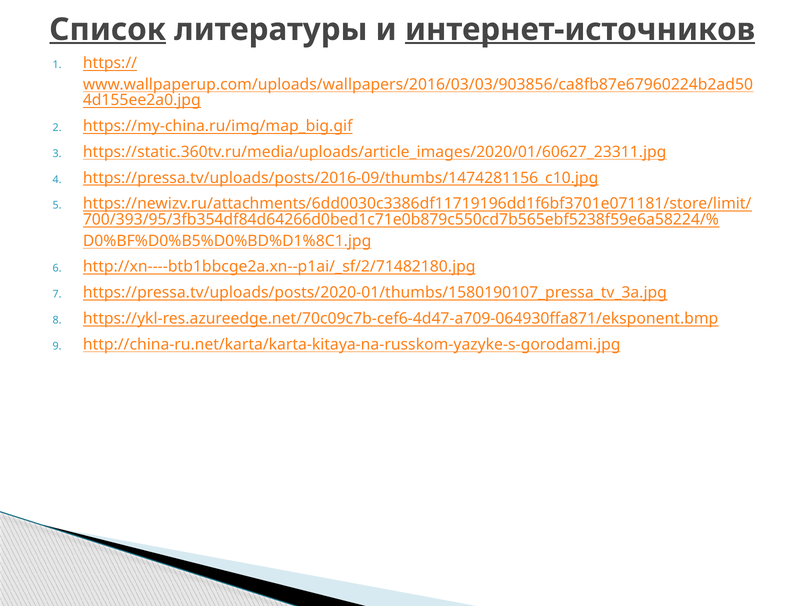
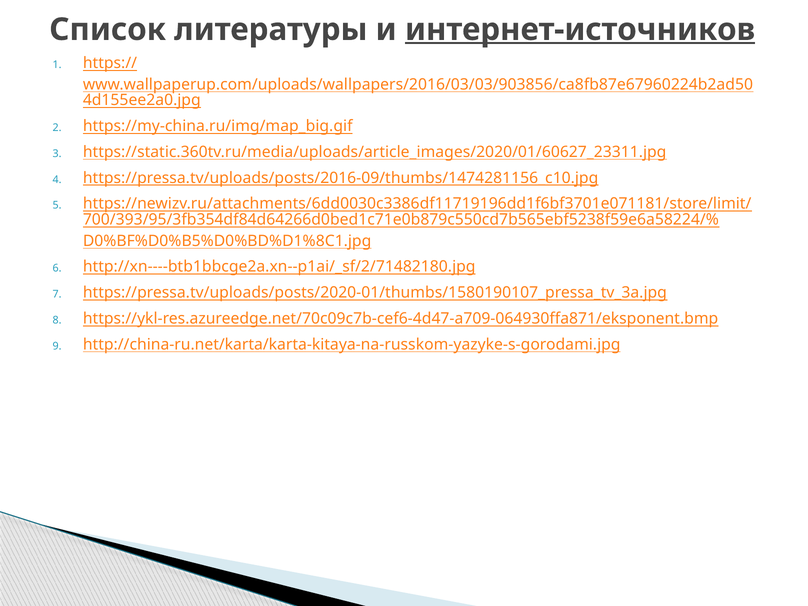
Список underline: present -> none (108, 30)
